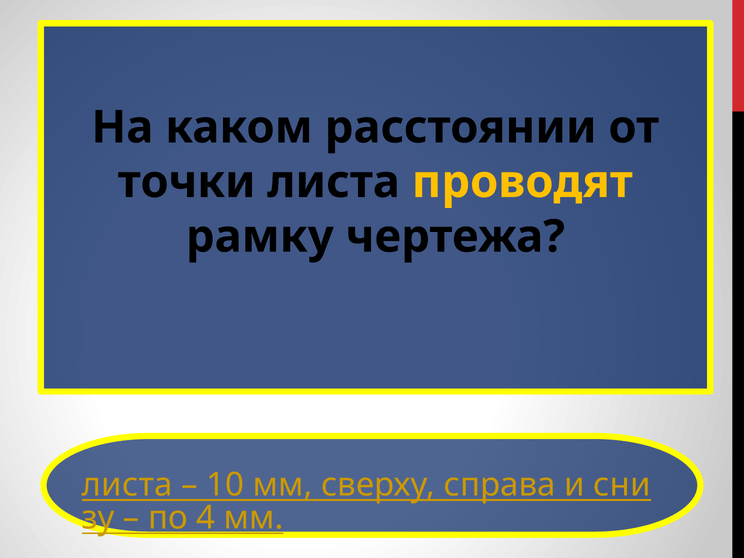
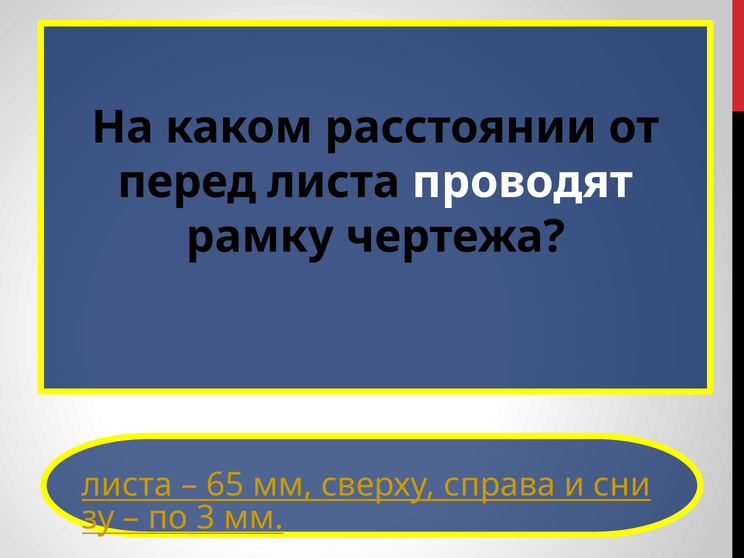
точки: точки -> перед (187, 182)
проводят colour: yellow -> white (522, 182)
10: 10 -> 65 (225, 485)
4: 4 -> 3 (206, 518)
